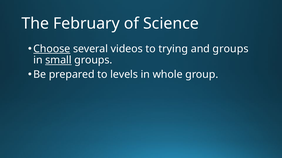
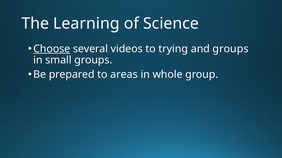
February: February -> Learning (86, 24)
small underline: present -> none (58, 60)
levels: levels -> areas (124, 75)
